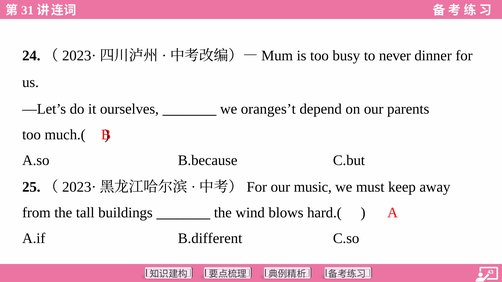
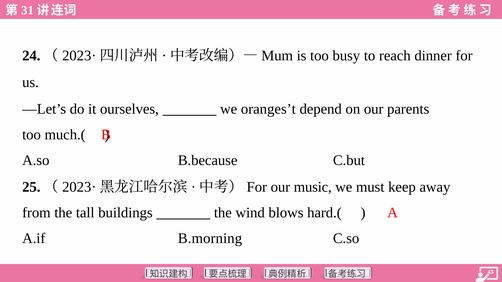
never: never -> reach (395, 56)
B.different: B.different -> B.morning (210, 239)
